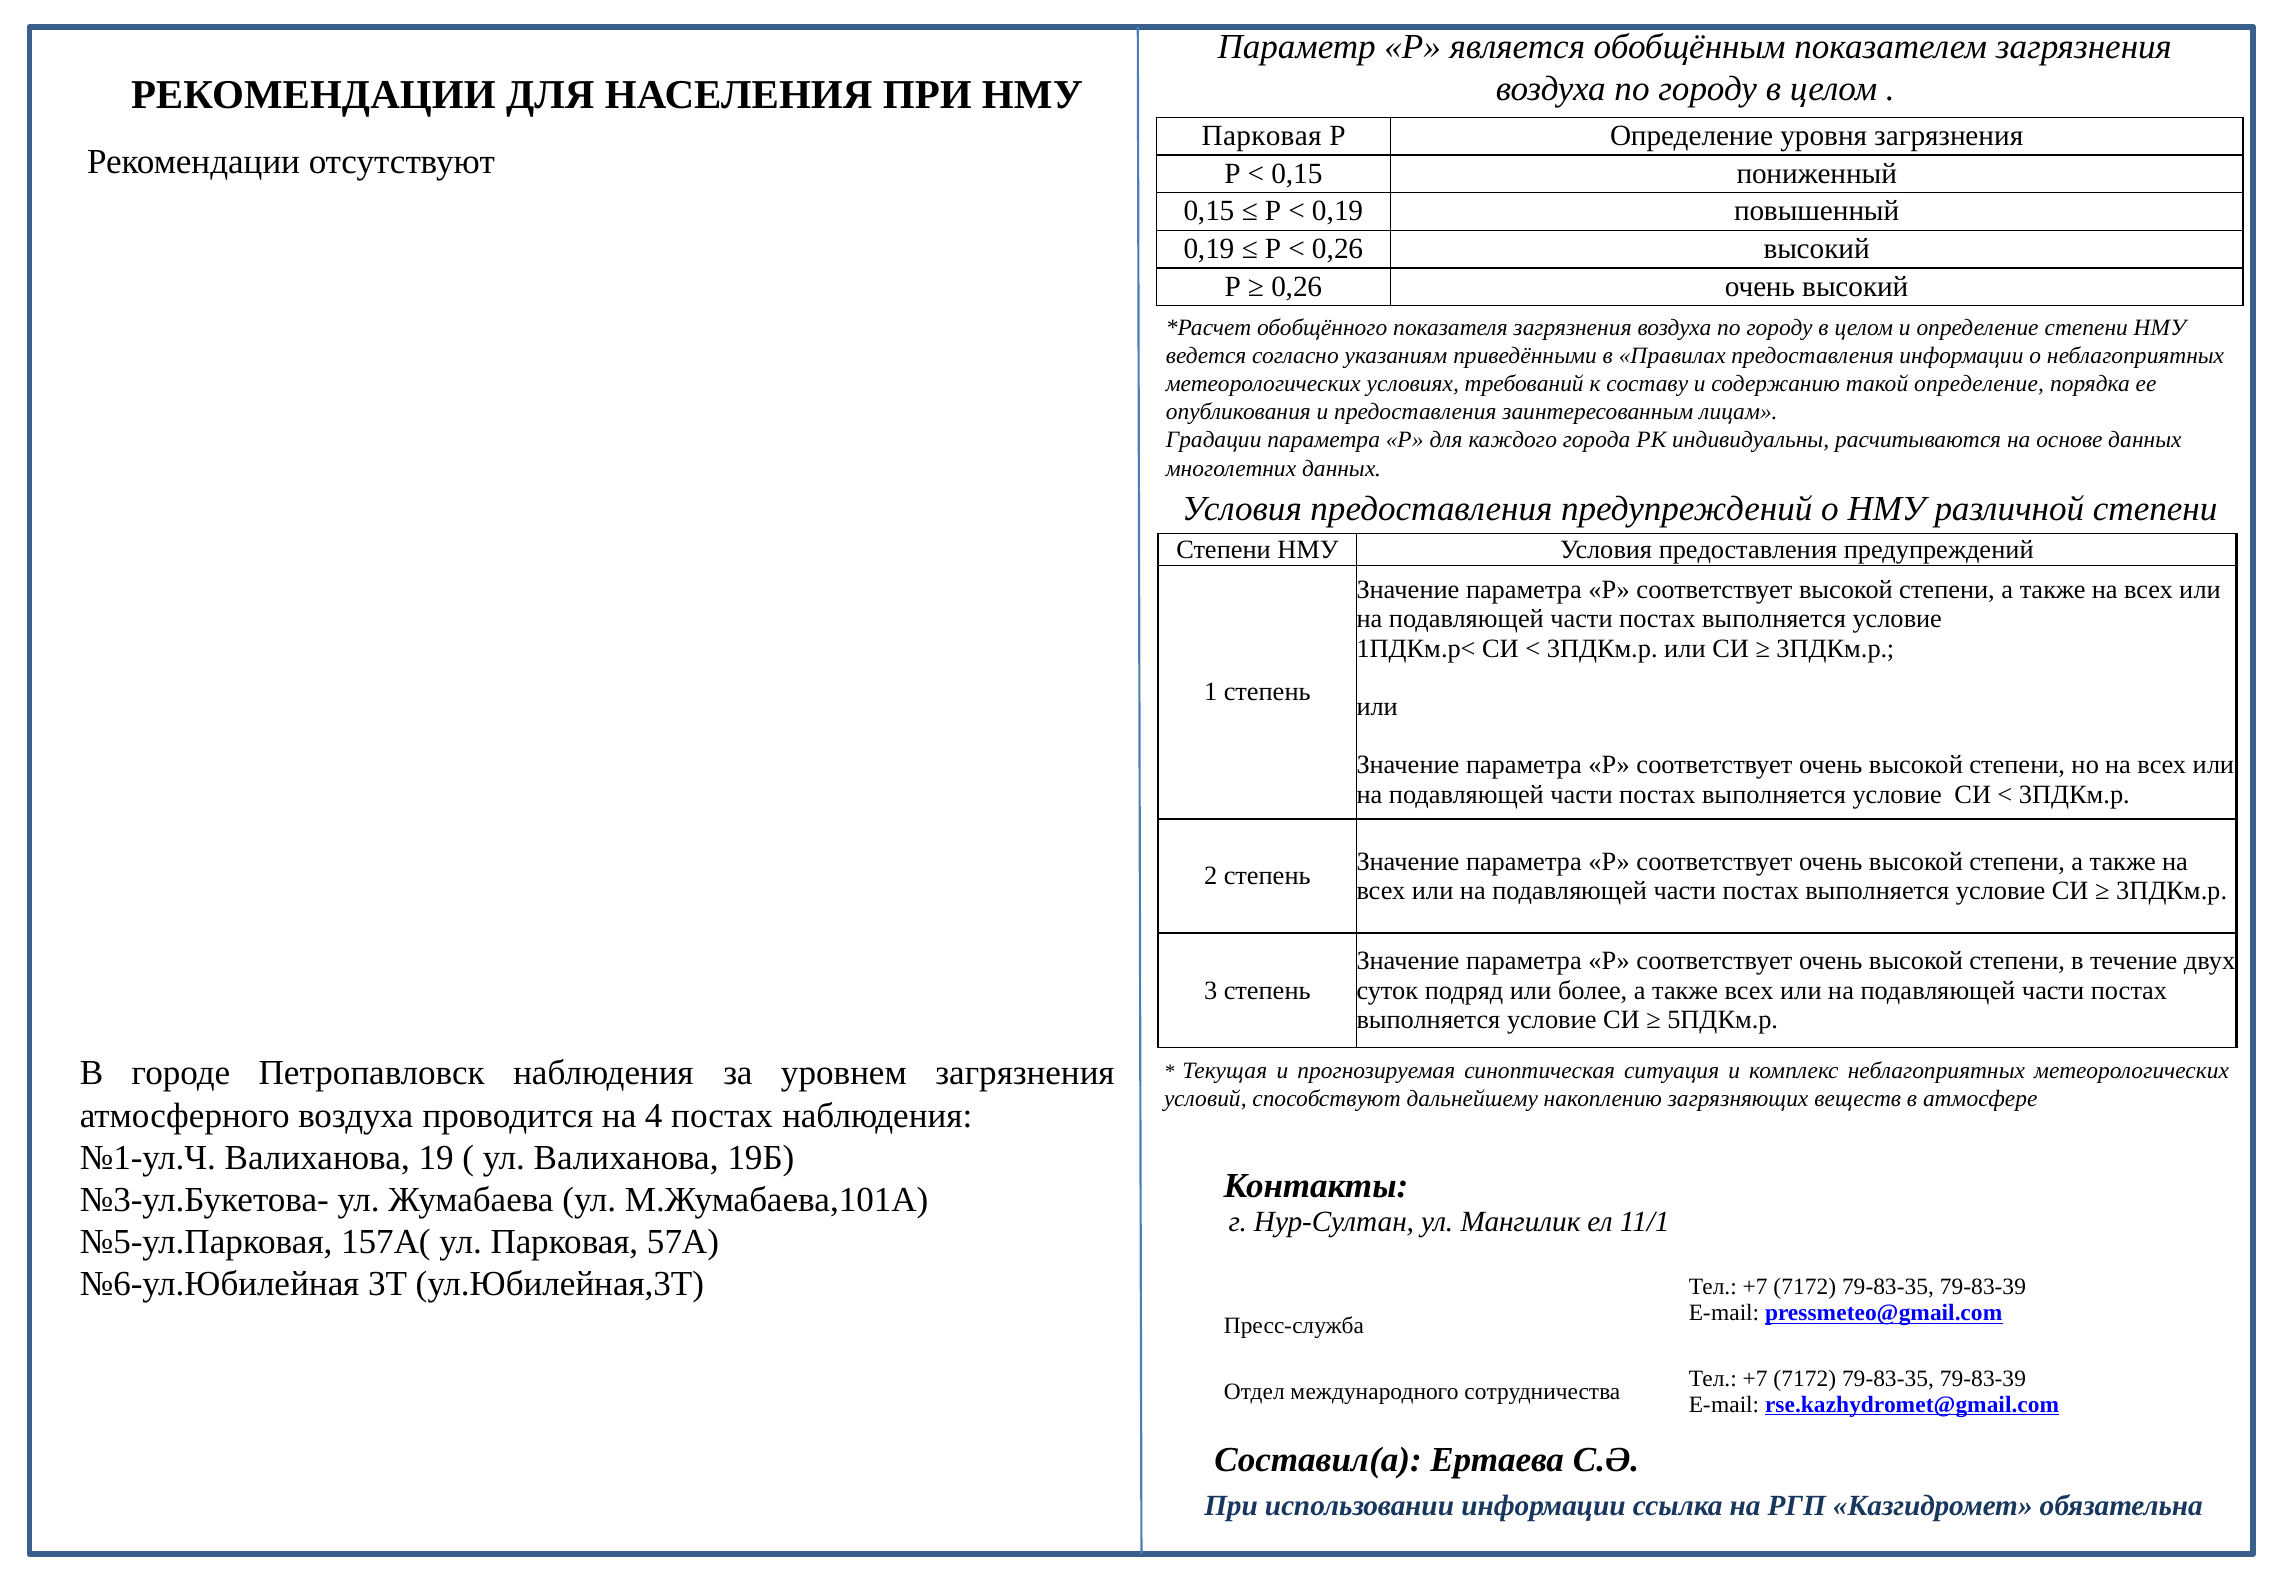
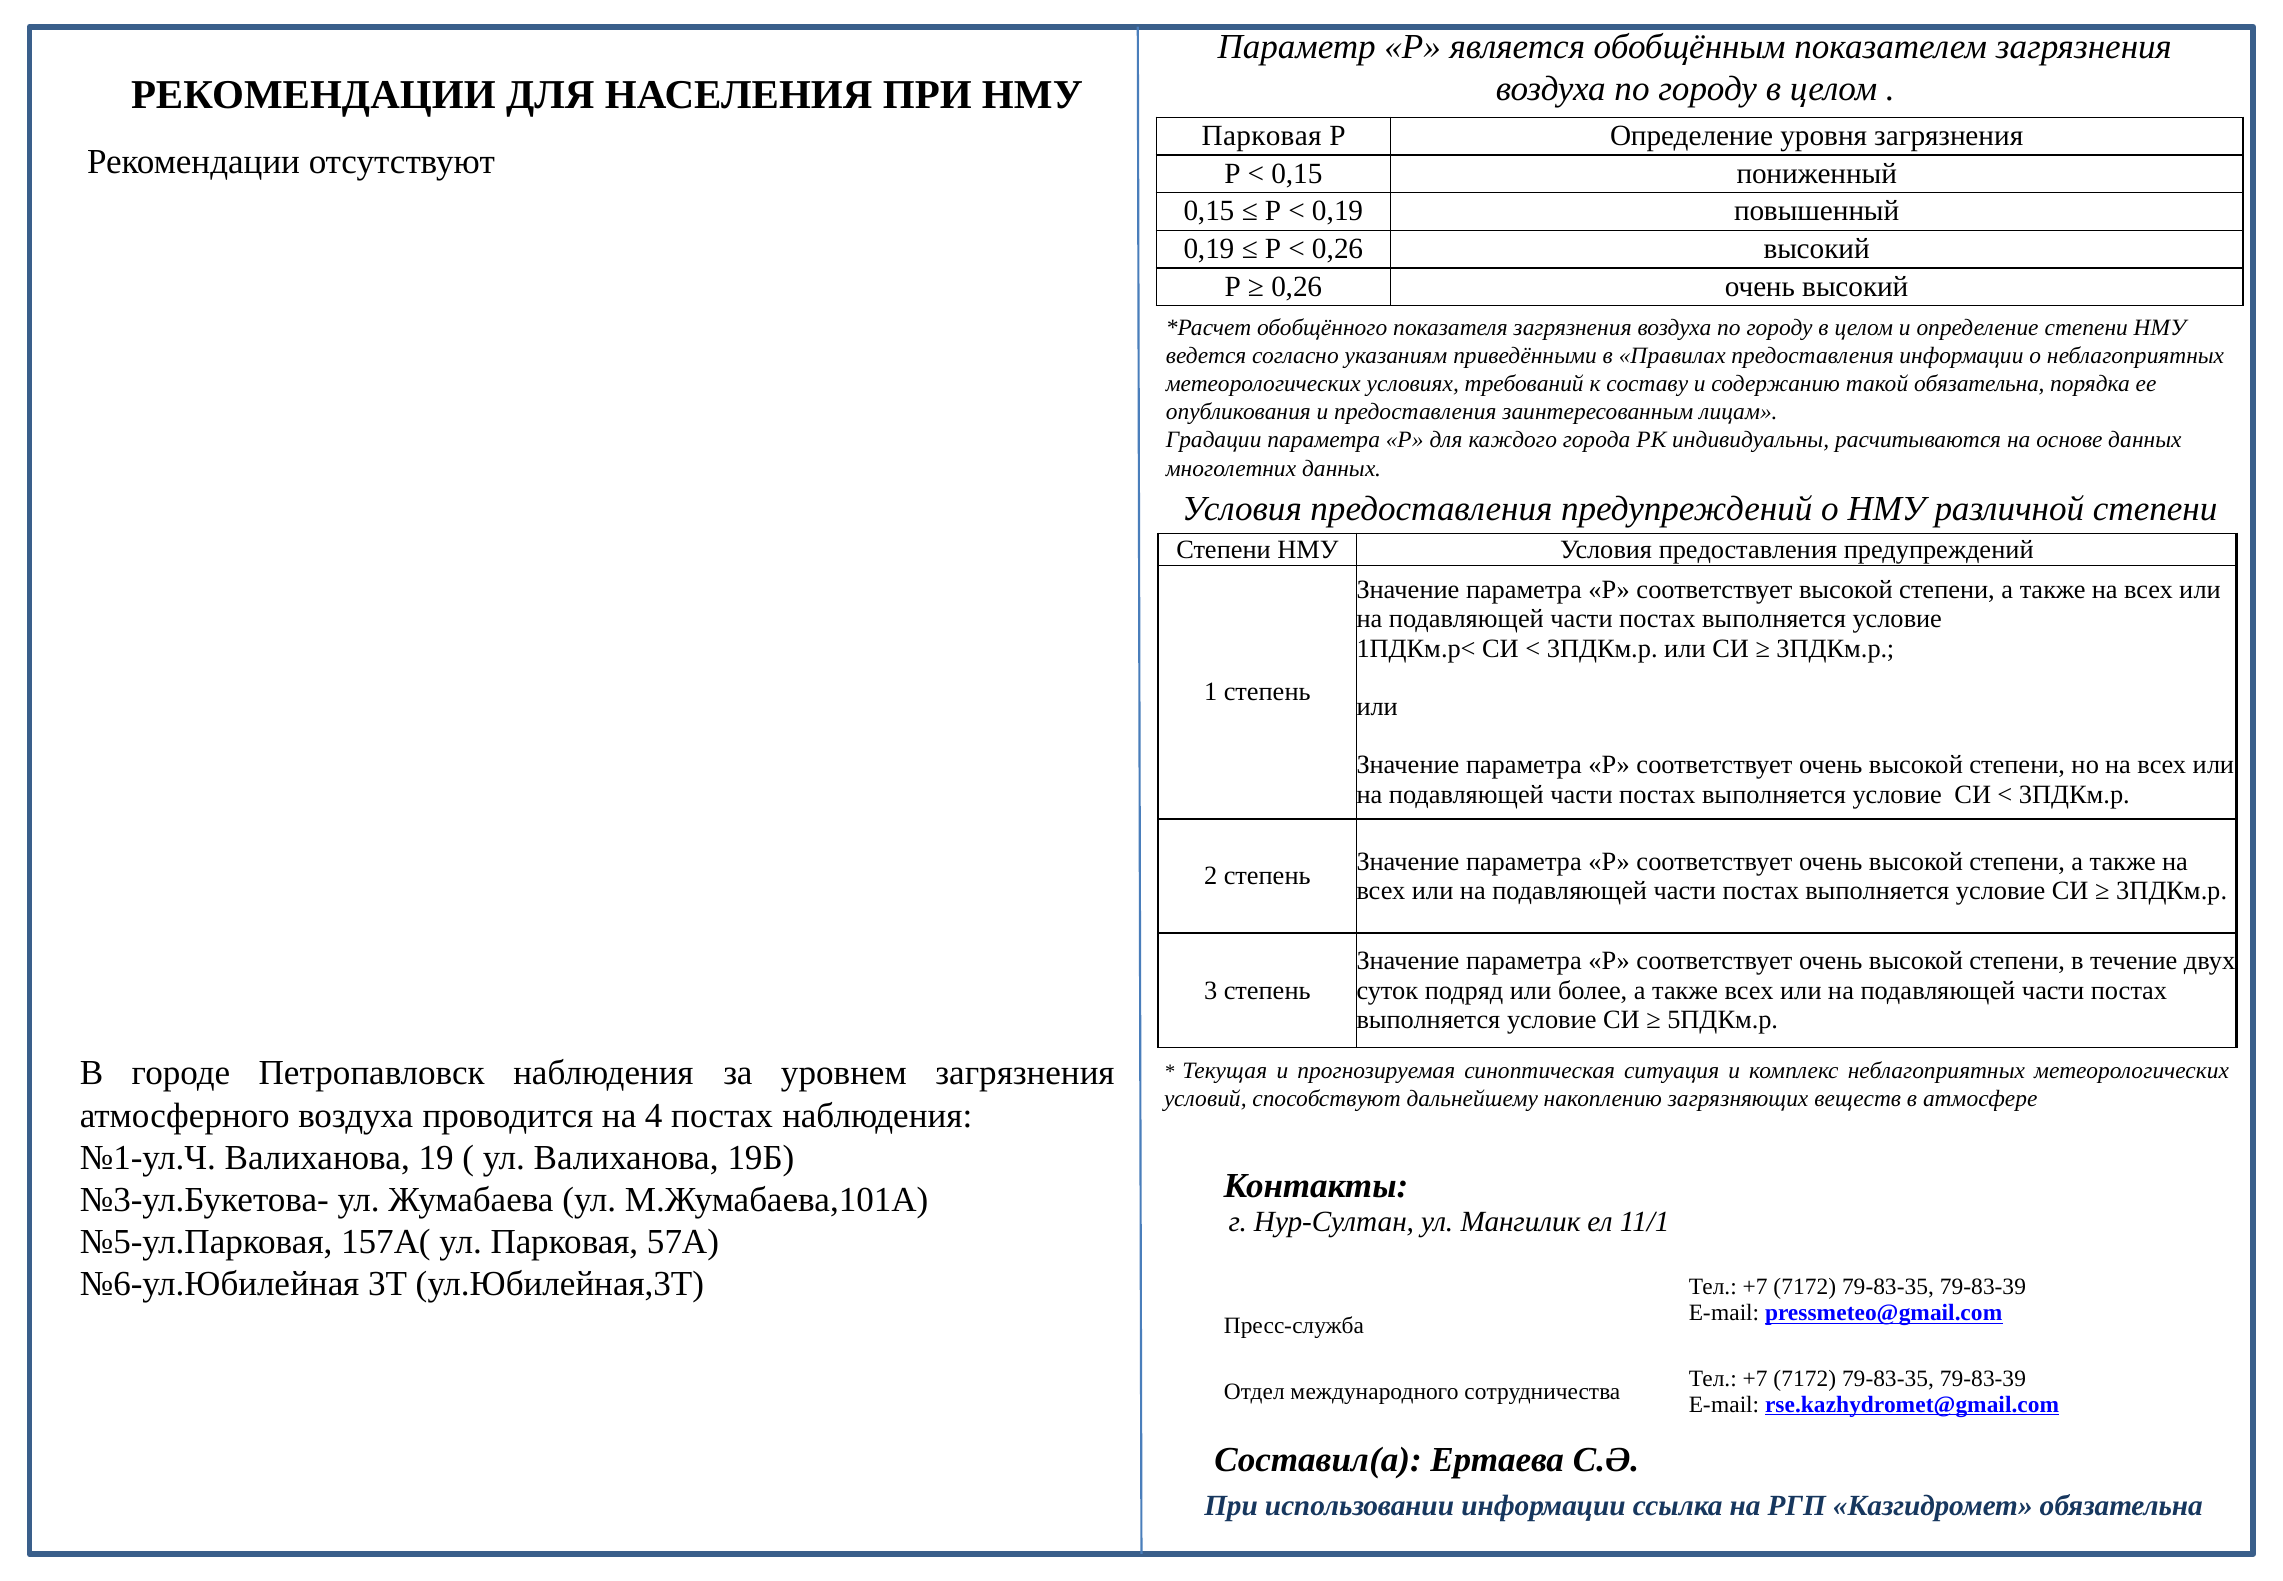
такой определение: определение -> обязательна (1979, 384)
